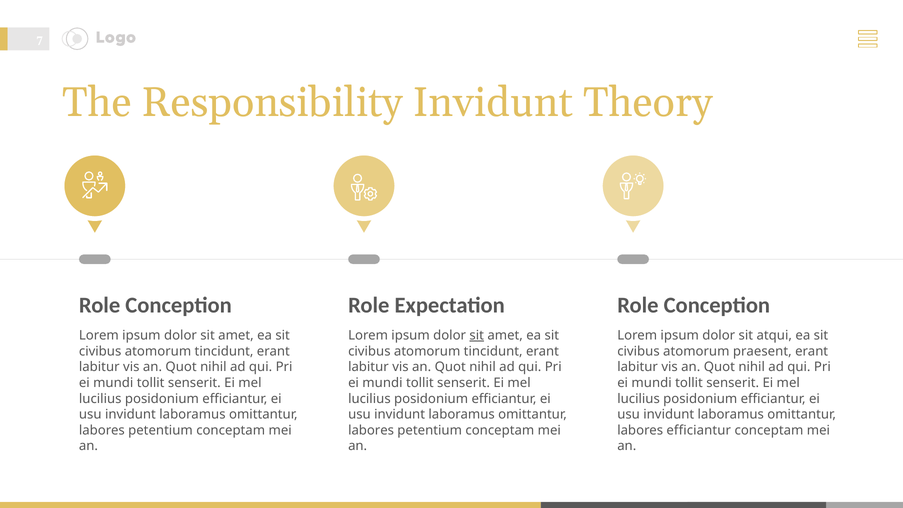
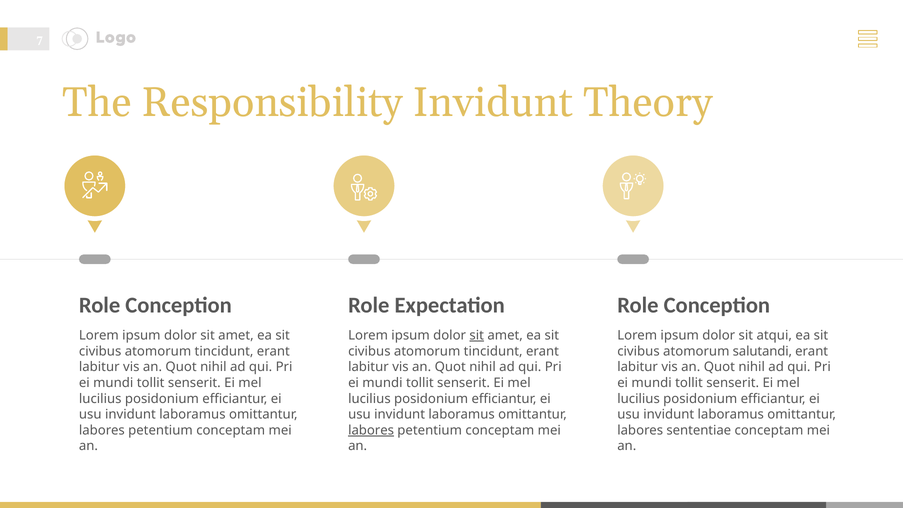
praesent: praesent -> salutandi (762, 351)
labores underline: none -> present (371, 430)
labores efficiantur: efficiantur -> sententiae (699, 430)
